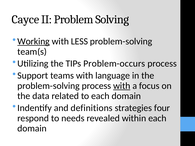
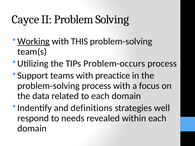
LESS: LESS -> THIS (79, 41)
language: language -> preactice (113, 76)
with underline: present -> none (122, 86)
four: four -> well (162, 108)
